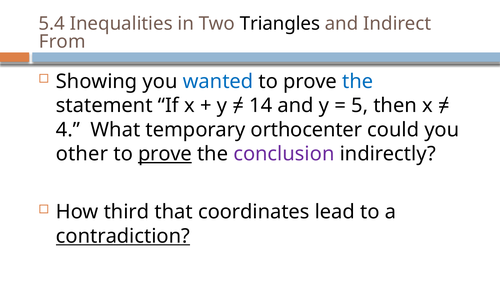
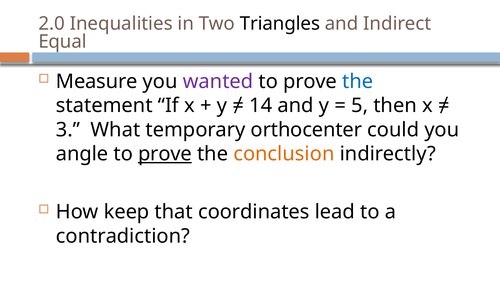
5.4: 5.4 -> 2.0 (52, 24)
From: From -> Equal (62, 42)
Showing: Showing -> Measure (97, 82)
wanted colour: blue -> purple (218, 82)
4: 4 -> 3 (68, 130)
other: other -> angle (82, 154)
conclusion colour: purple -> orange (284, 154)
third: third -> keep (127, 212)
contradiction underline: present -> none (123, 236)
